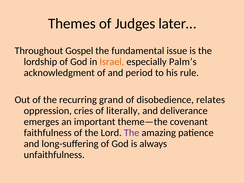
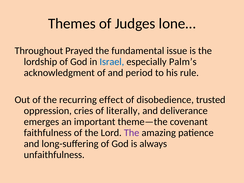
later…: later… -> lone… (177, 24)
Gospel: Gospel -> Prayed (79, 51)
Israel colour: orange -> blue (112, 62)
grand: grand -> effect (111, 100)
relates: relates -> trusted (211, 100)
